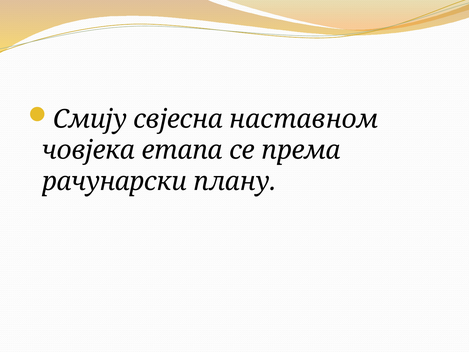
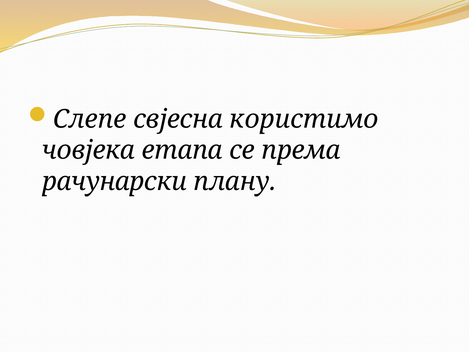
Смију: Смију -> Слепе (90, 119)
наставном: наставном -> користимо (304, 119)
